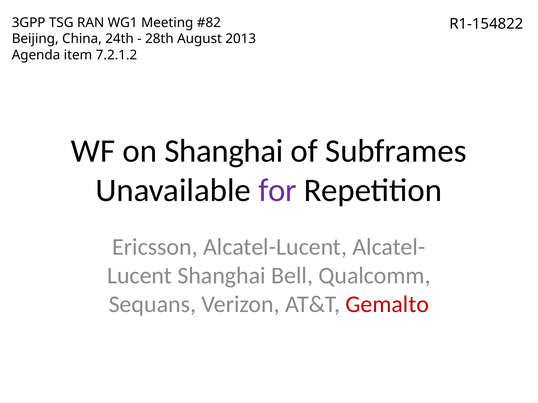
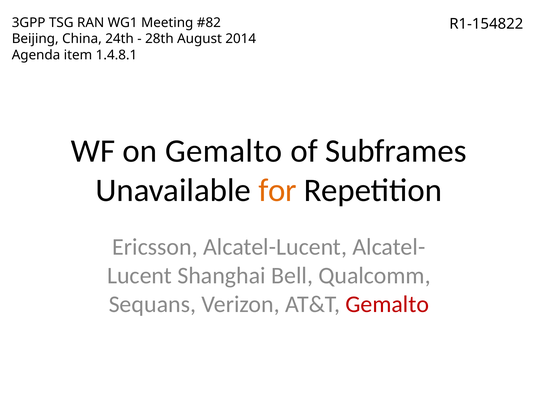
2013: 2013 -> 2014 (241, 39)
7.2.1.2: 7.2.1.2 -> 1.4.8.1 (116, 55)
on Shanghai: Shanghai -> Gemalto (224, 151)
for colour: purple -> orange (278, 191)
